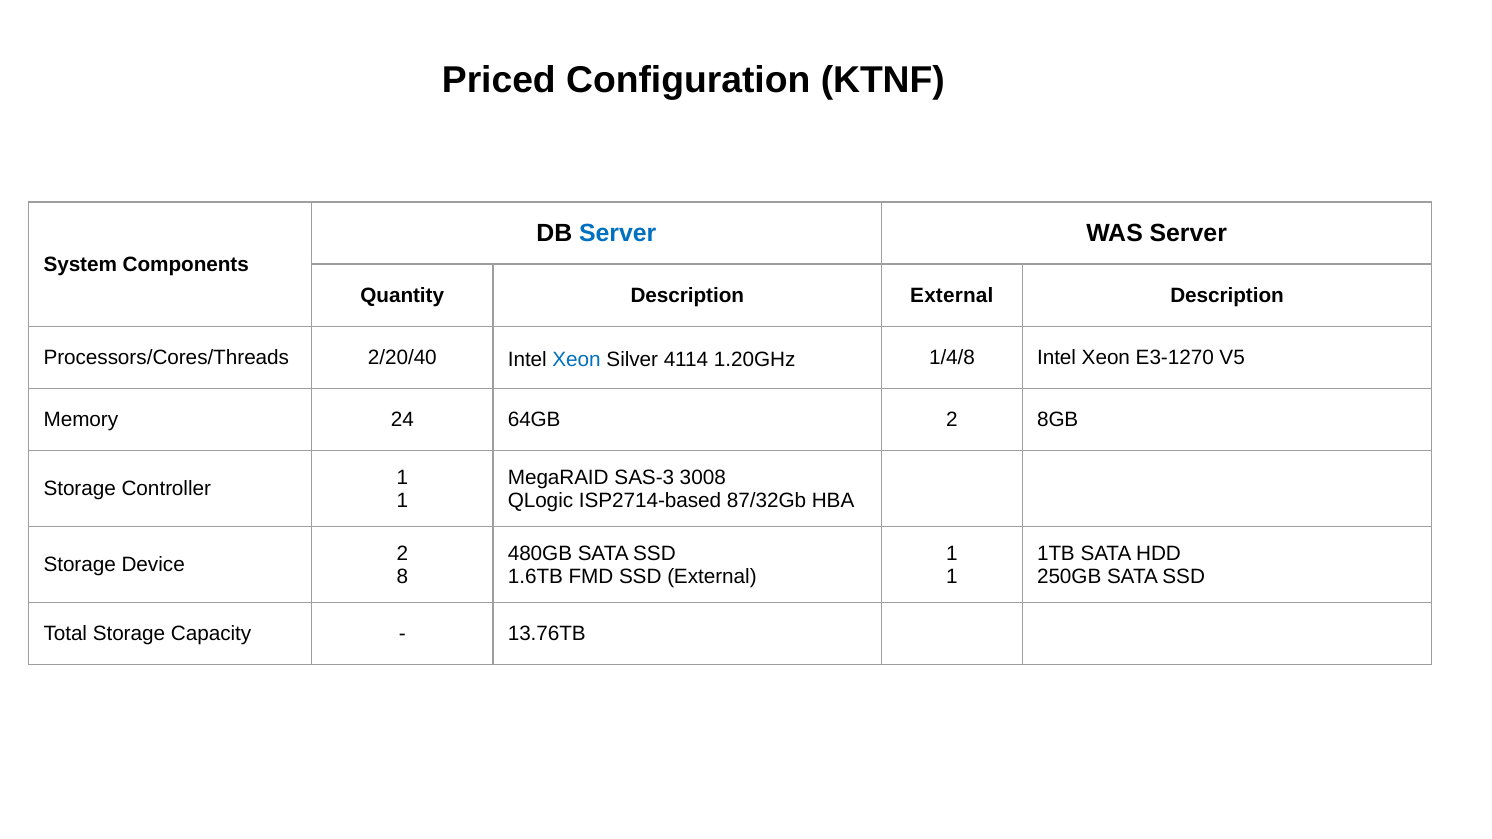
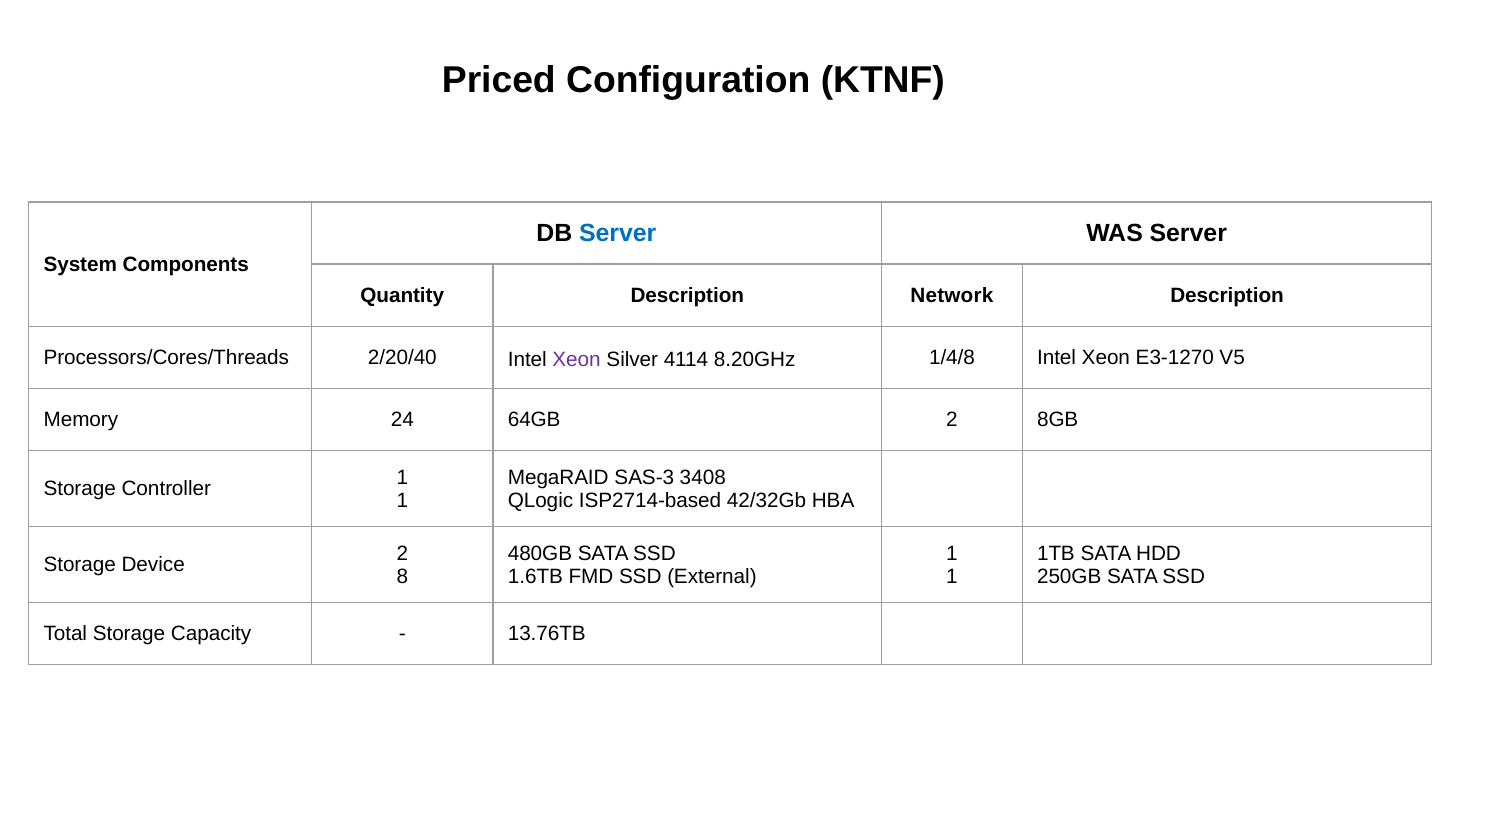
Description External: External -> Network (952, 296)
Xeon colour: blue -> purple (577, 359)
1.20GHz: 1.20GHz -> 8.20GHz (755, 359)
3008: 3008 -> 3408 (703, 477)
87/32Gb: 87/32Gb -> 42/32Gb (767, 500)
